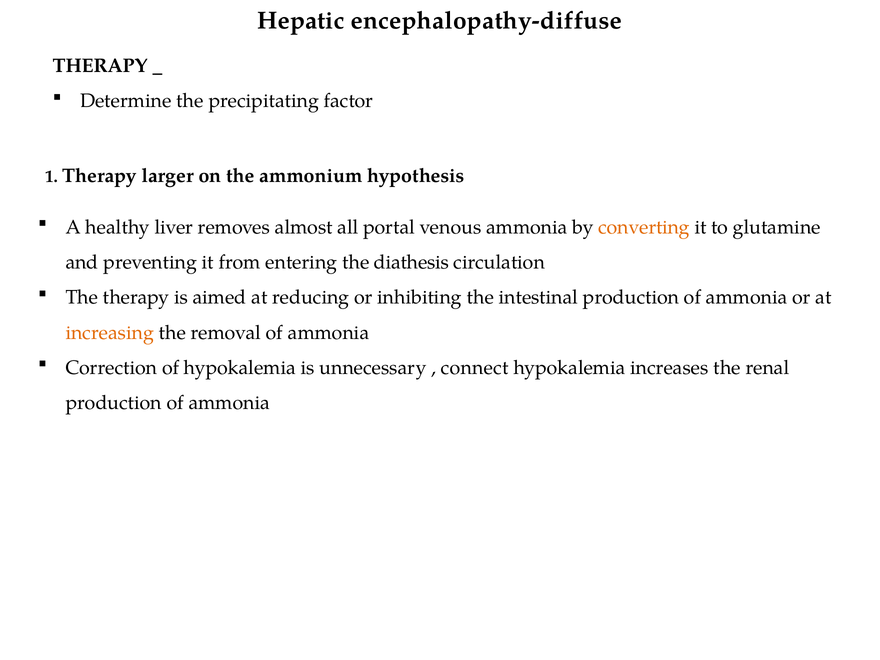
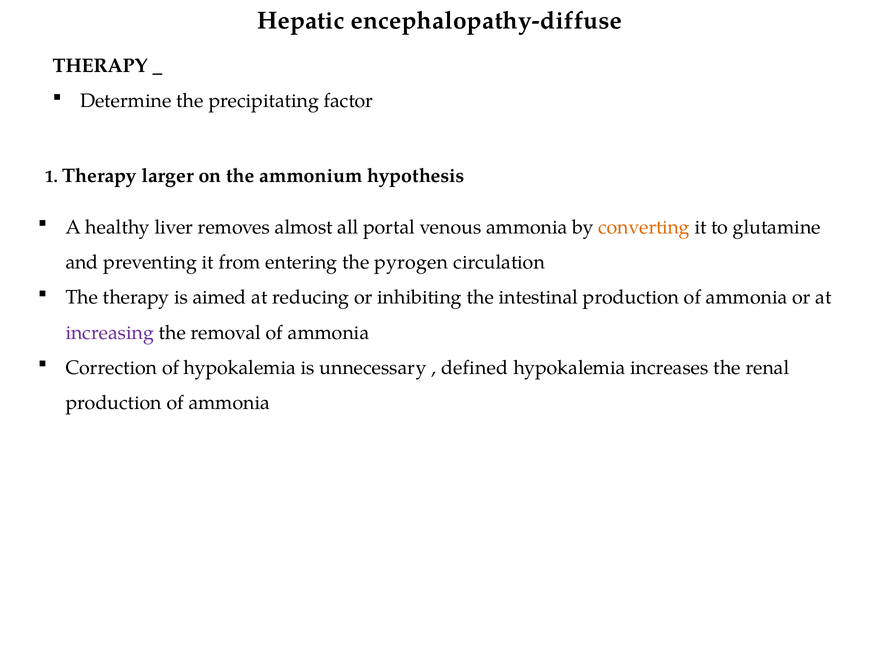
diathesis: diathesis -> pyrogen (411, 262)
increasing colour: orange -> purple (110, 333)
connect: connect -> defined (475, 368)
